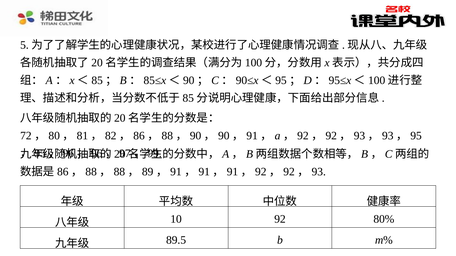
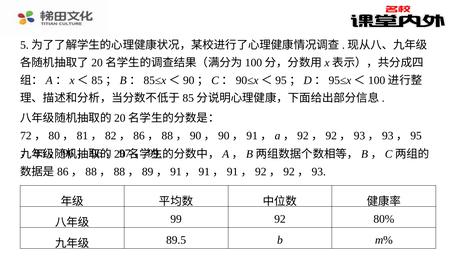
10: 10 -> 99 (176, 219)
